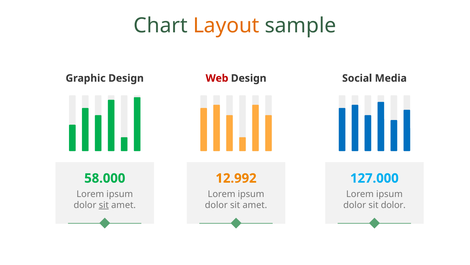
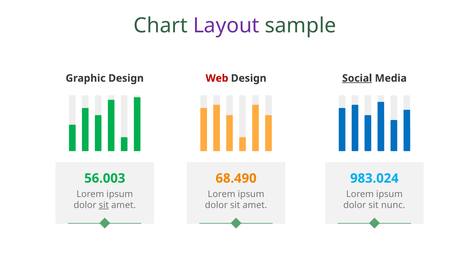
Layout colour: orange -> purple (226, 26)
Social underline: none -> present (357, 78)
58.000: 58.000 -> 56.003 (105, 178)
12.992: 12.992 -> 68.490 (236, 178)
127.000: 127.000 -> 983.024 (374, 178)
sit dolor: dolor -> nunc (393, 205)
